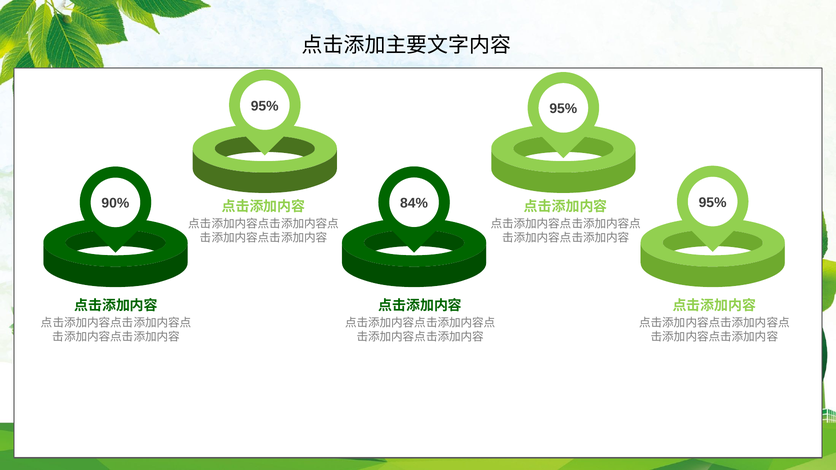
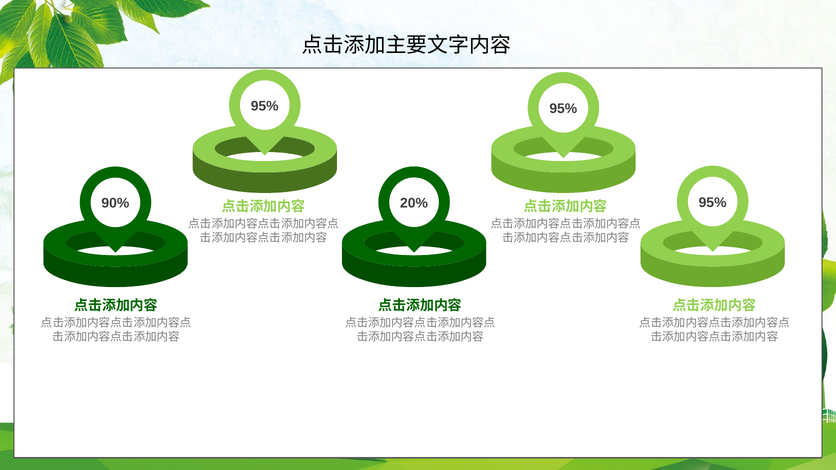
84%: 84% -> 20% (414, 203)
